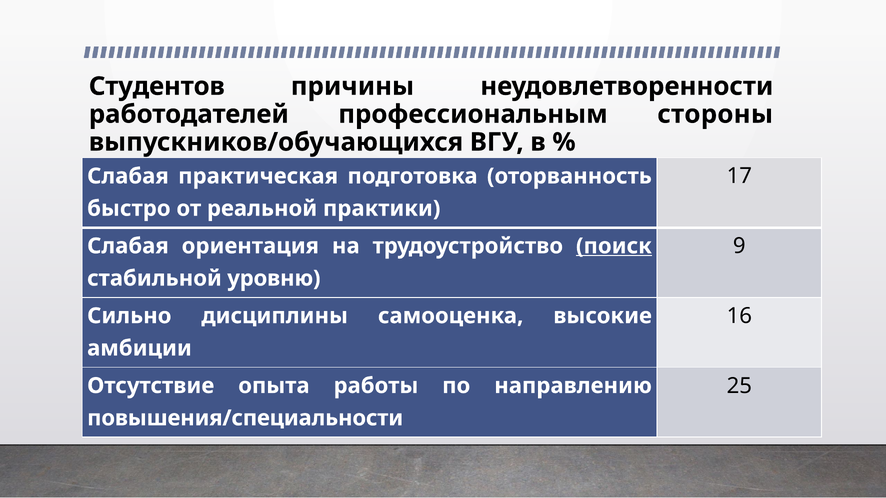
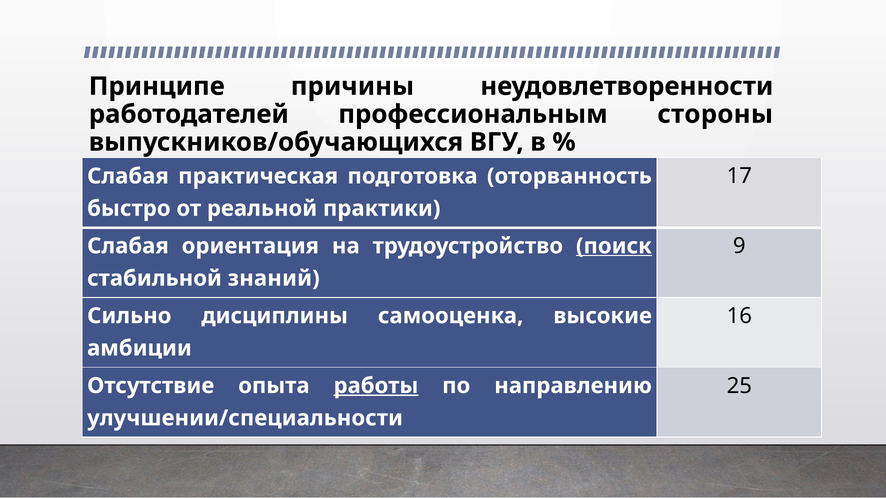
Студентов: Студентов -> Принципе (157, 86)
уровню: уровню -> знаний (274, 279)
работы underline: none -> present (376, 386)
повышения/специальности: повышения/специальности -> улучшении/специальности (245, 418)
